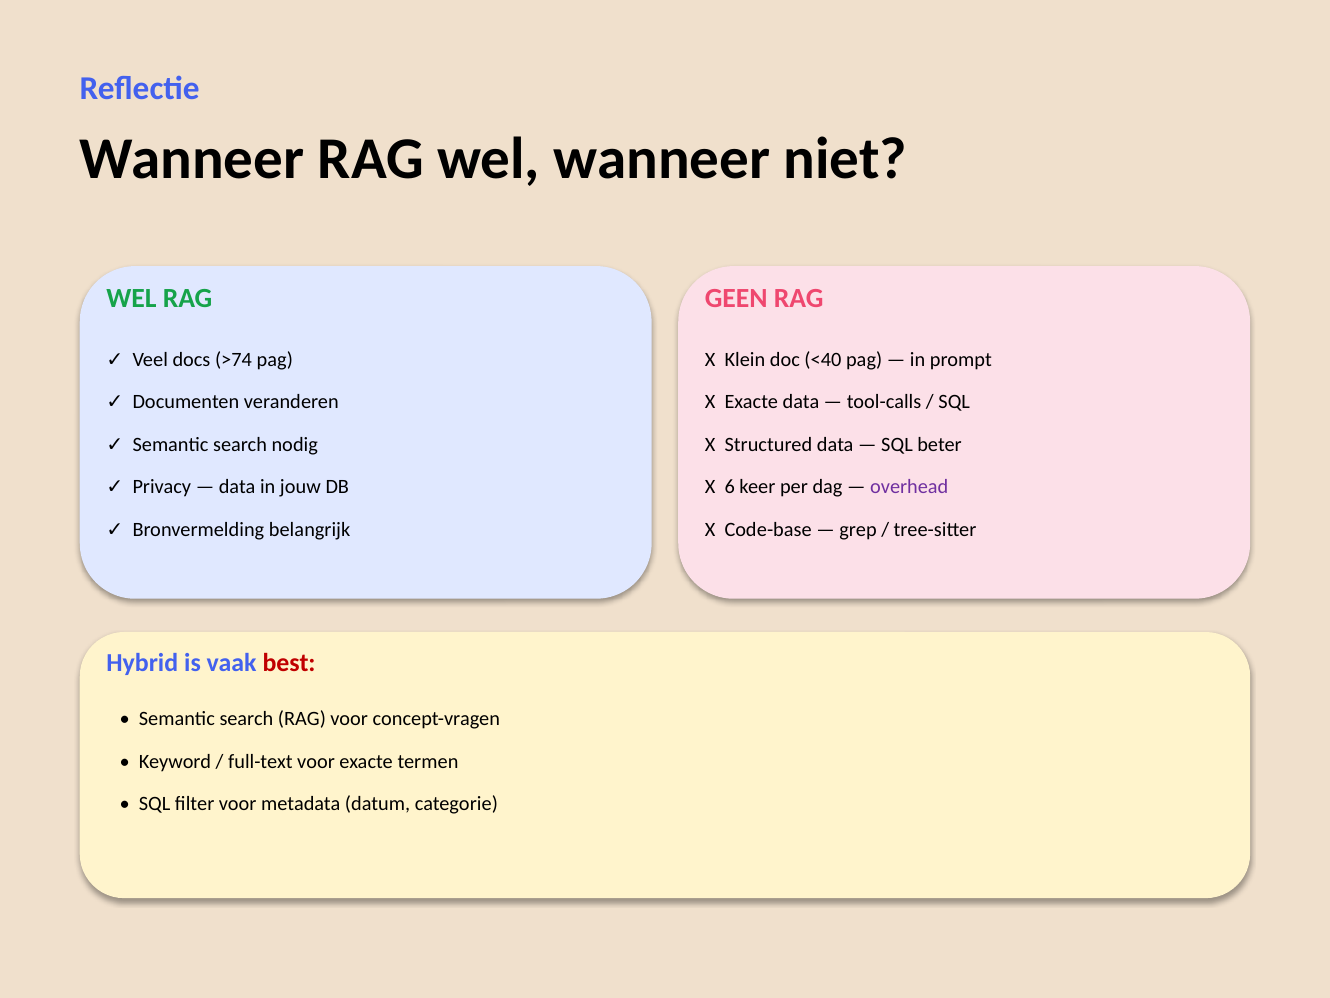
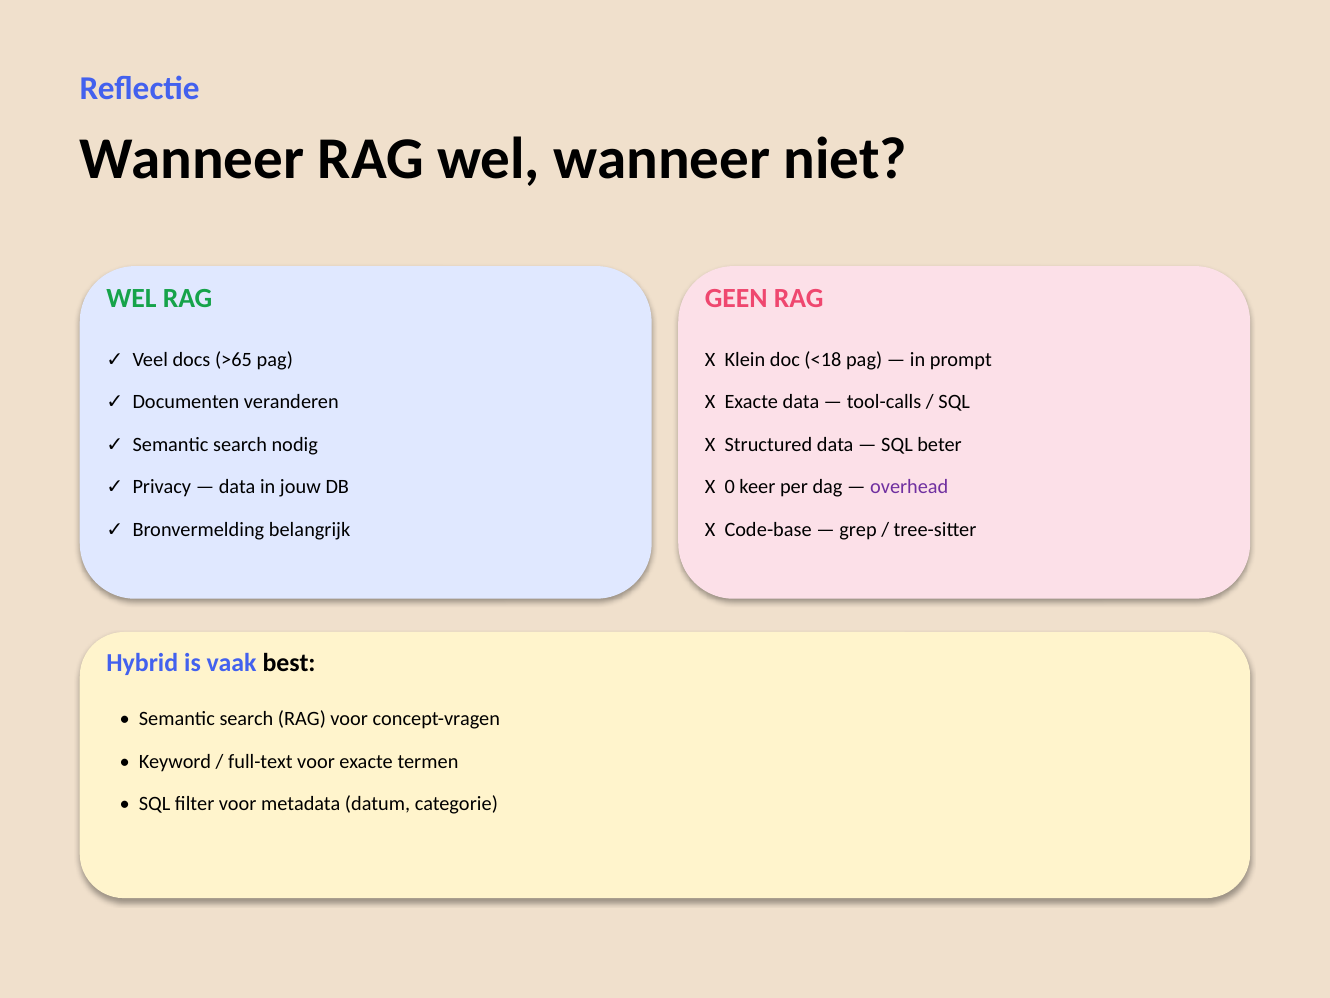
>74: >74 -> >65 (233, 359)
<40: <40 -> <18 (823, 359)
6: 6 -> 0 (730, 487)
best colour: red -> black (289, 662)
